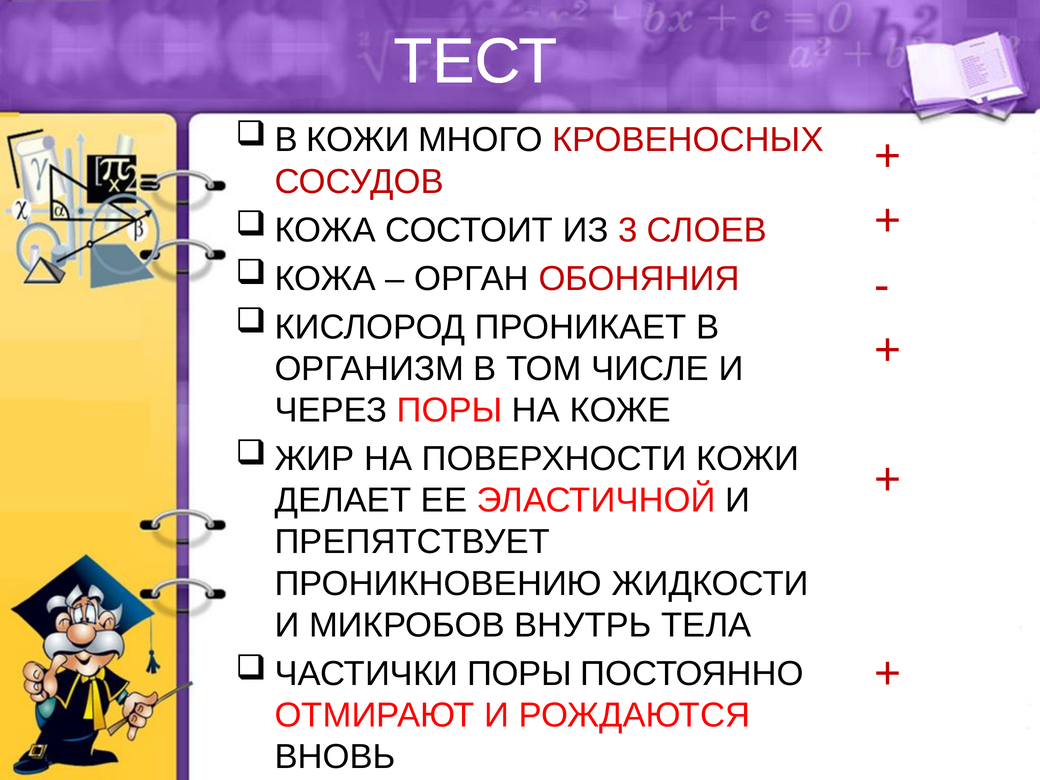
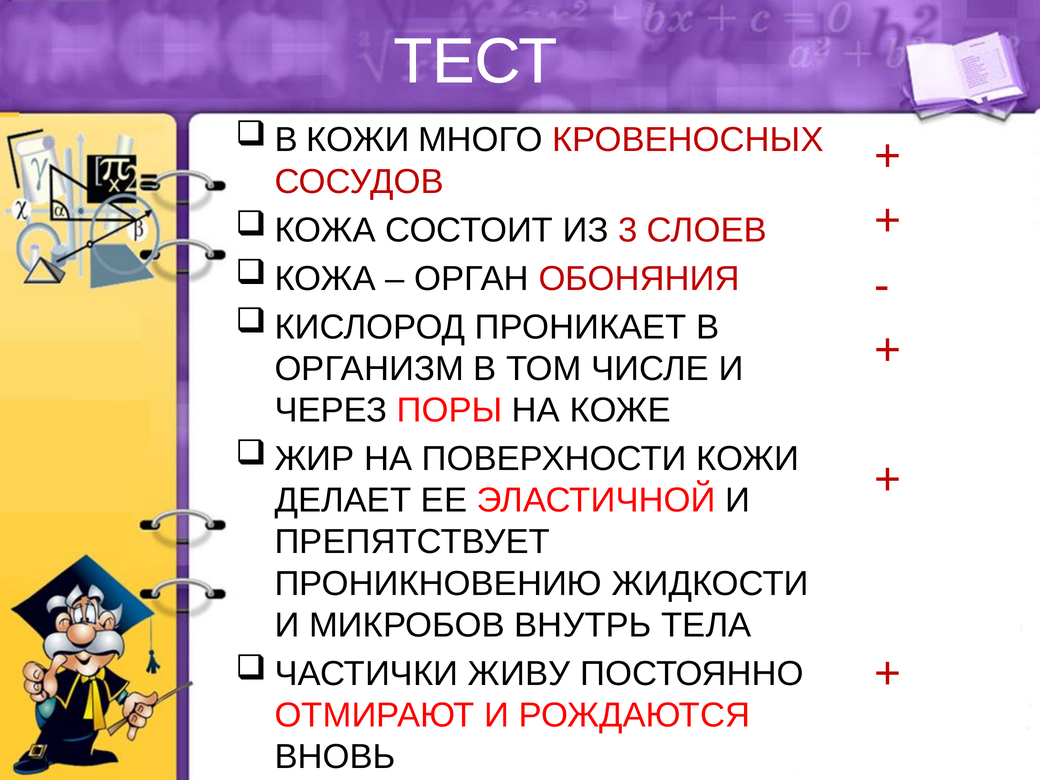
ПОРЫ: ПОРЫ -> ЖИВУ (519, 674)
